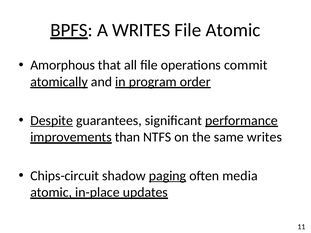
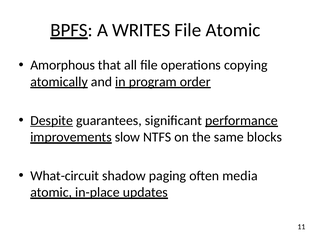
commit: commit -> copying (246, 65)
than: than -> slow (127, 137)
same writes: writes -> blocks (265, 137)
Chips-circuit: Chips-circuit -> What-circuit (65, 176)
paging underline: present -> none (168, 176)
